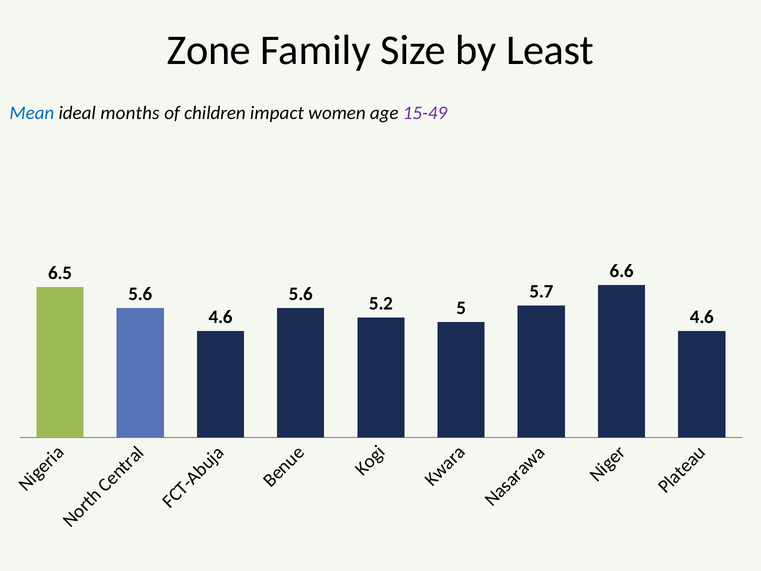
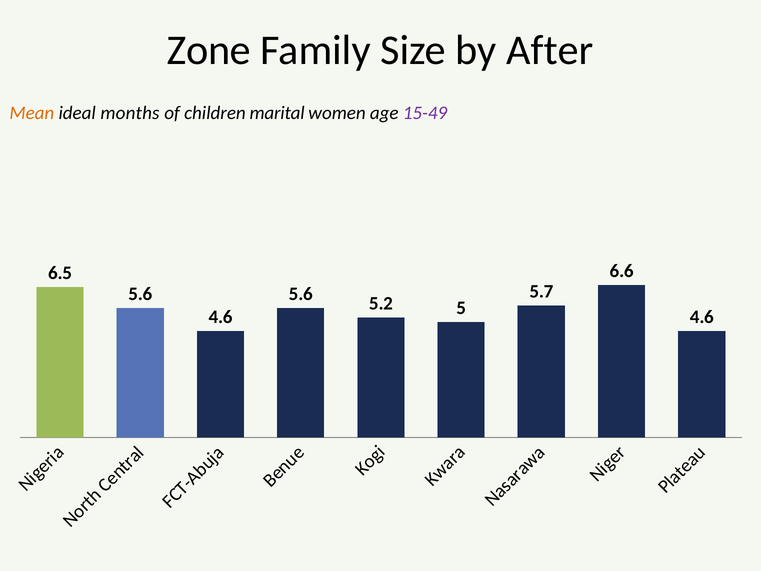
Least: Least -> After (550, 50)
Mean colour: blue -> orange (32, 113)
impact: impact -> marital (277, 113)
